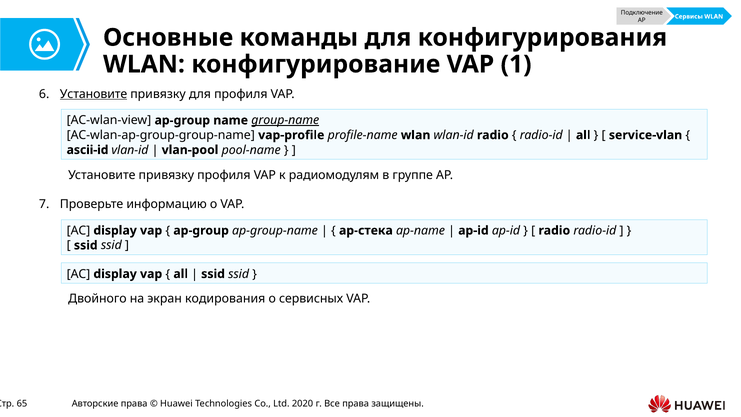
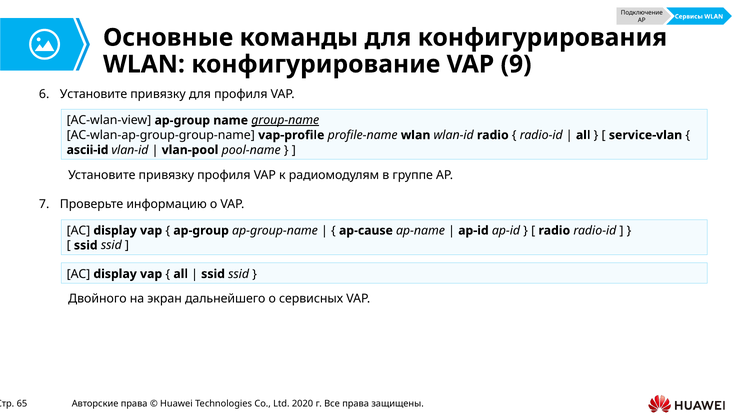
1: 1 -> 9 (516, 64)
Установите underline: present -> none (94, 94)
ap-стека: ap-стека -> ap-cause (366, 230)
кодирования: кодирования -> дальнейшего (225, 299)
